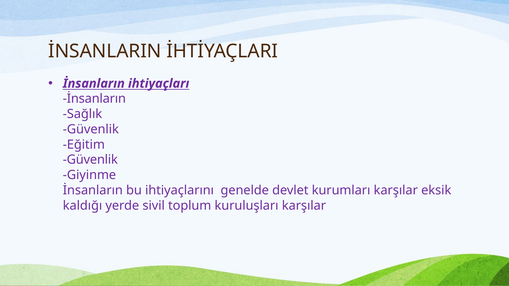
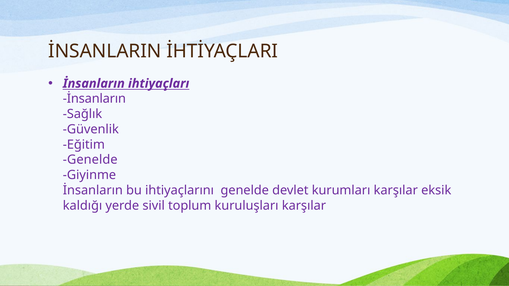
Güvenlik: Güvenlik -> Genelde (90, 160)
